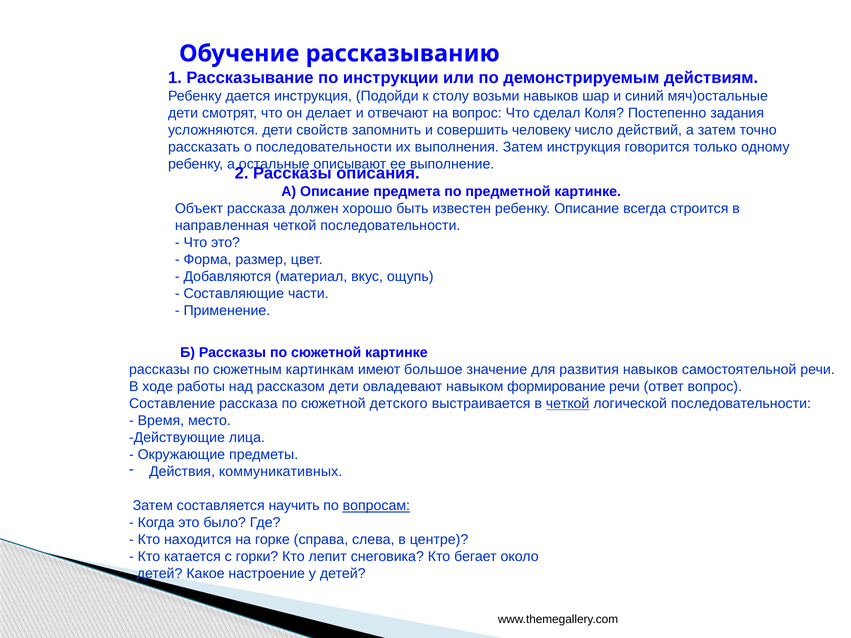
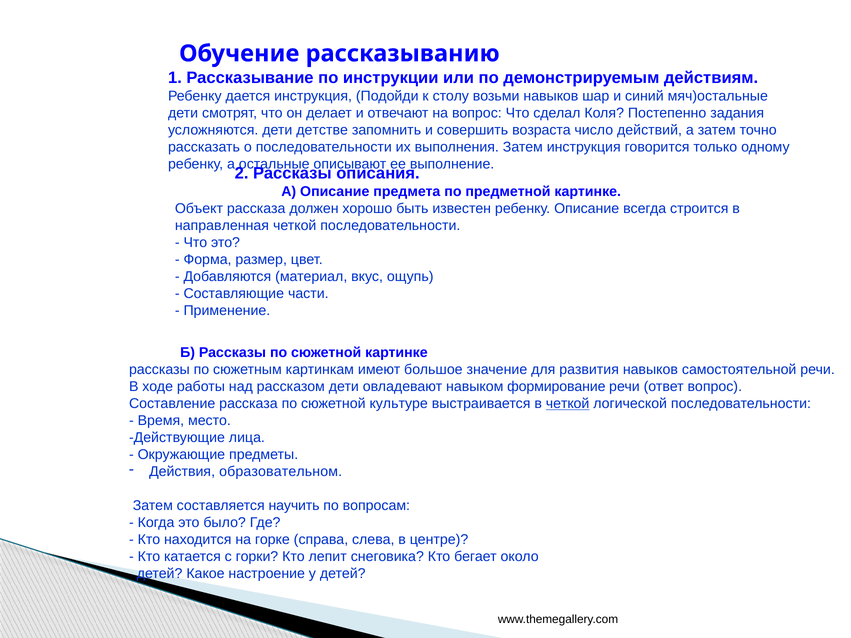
свойств: свойств -> детстве (322, 130)
человеку: человеку -> возраста (541, 130)
детского: детского -> культуре (399, 404)
коммуникативных: коммуникативных -> образовательном (281, 472)
вопросам underline: present -> none (376, 506)
